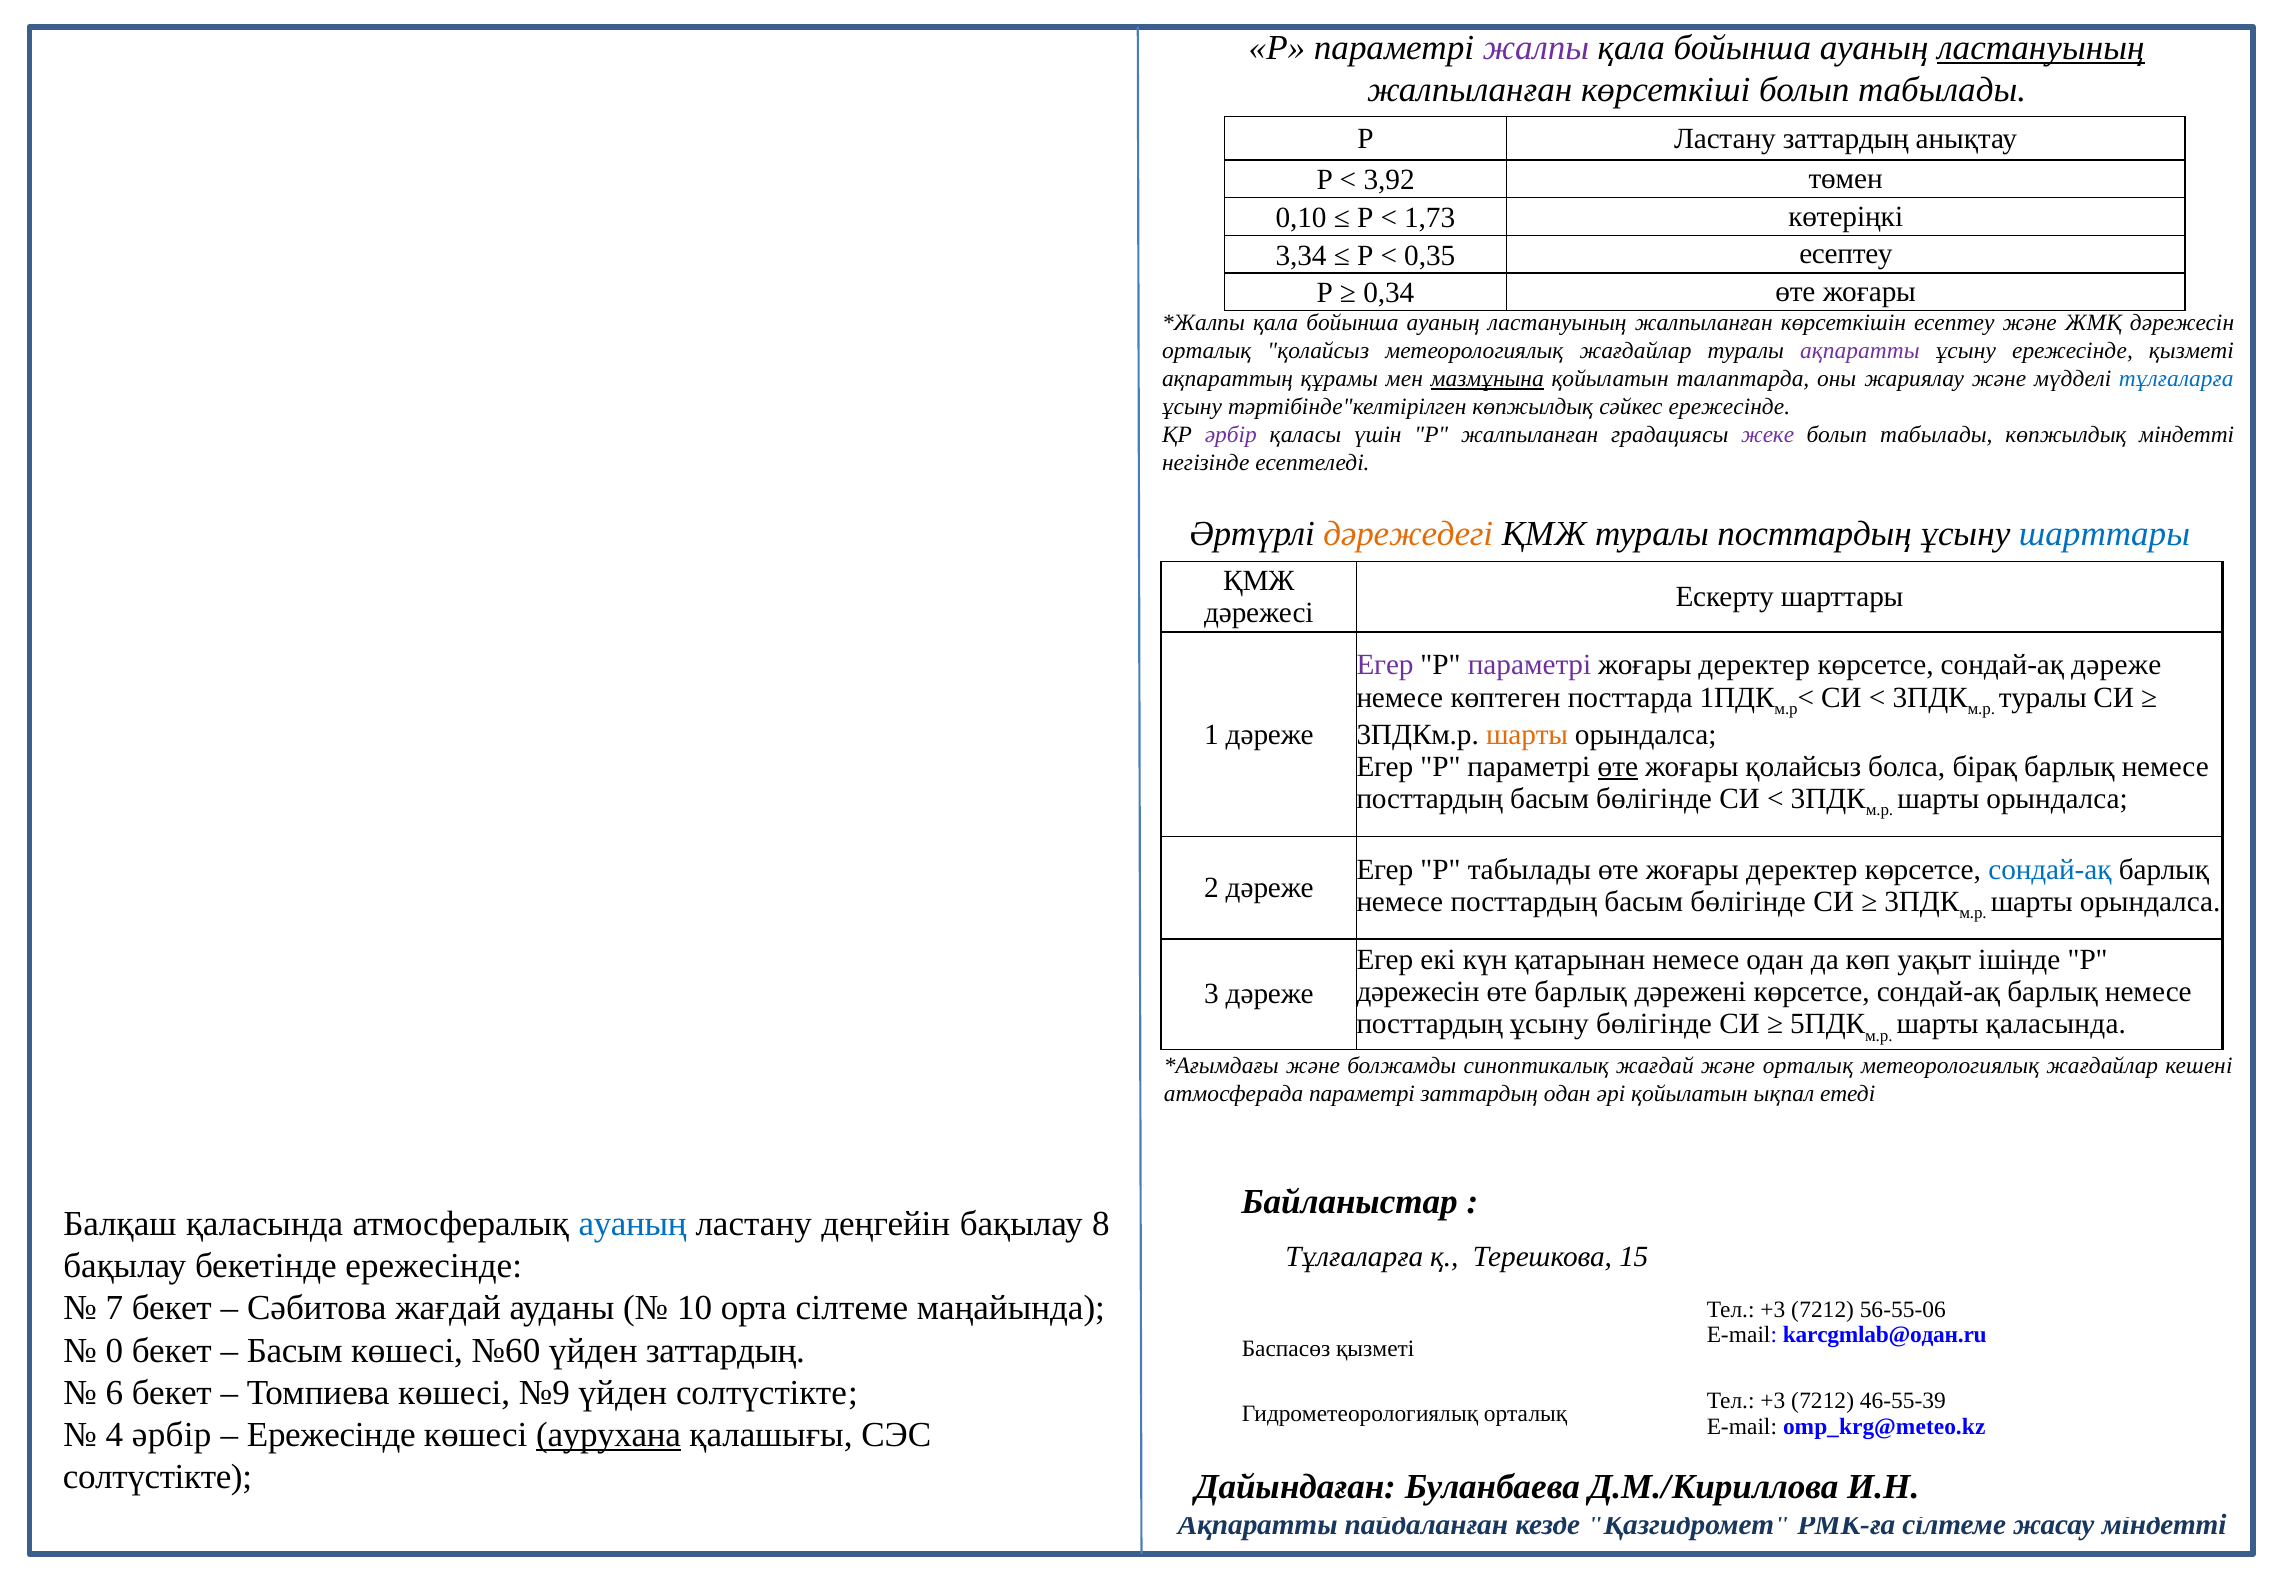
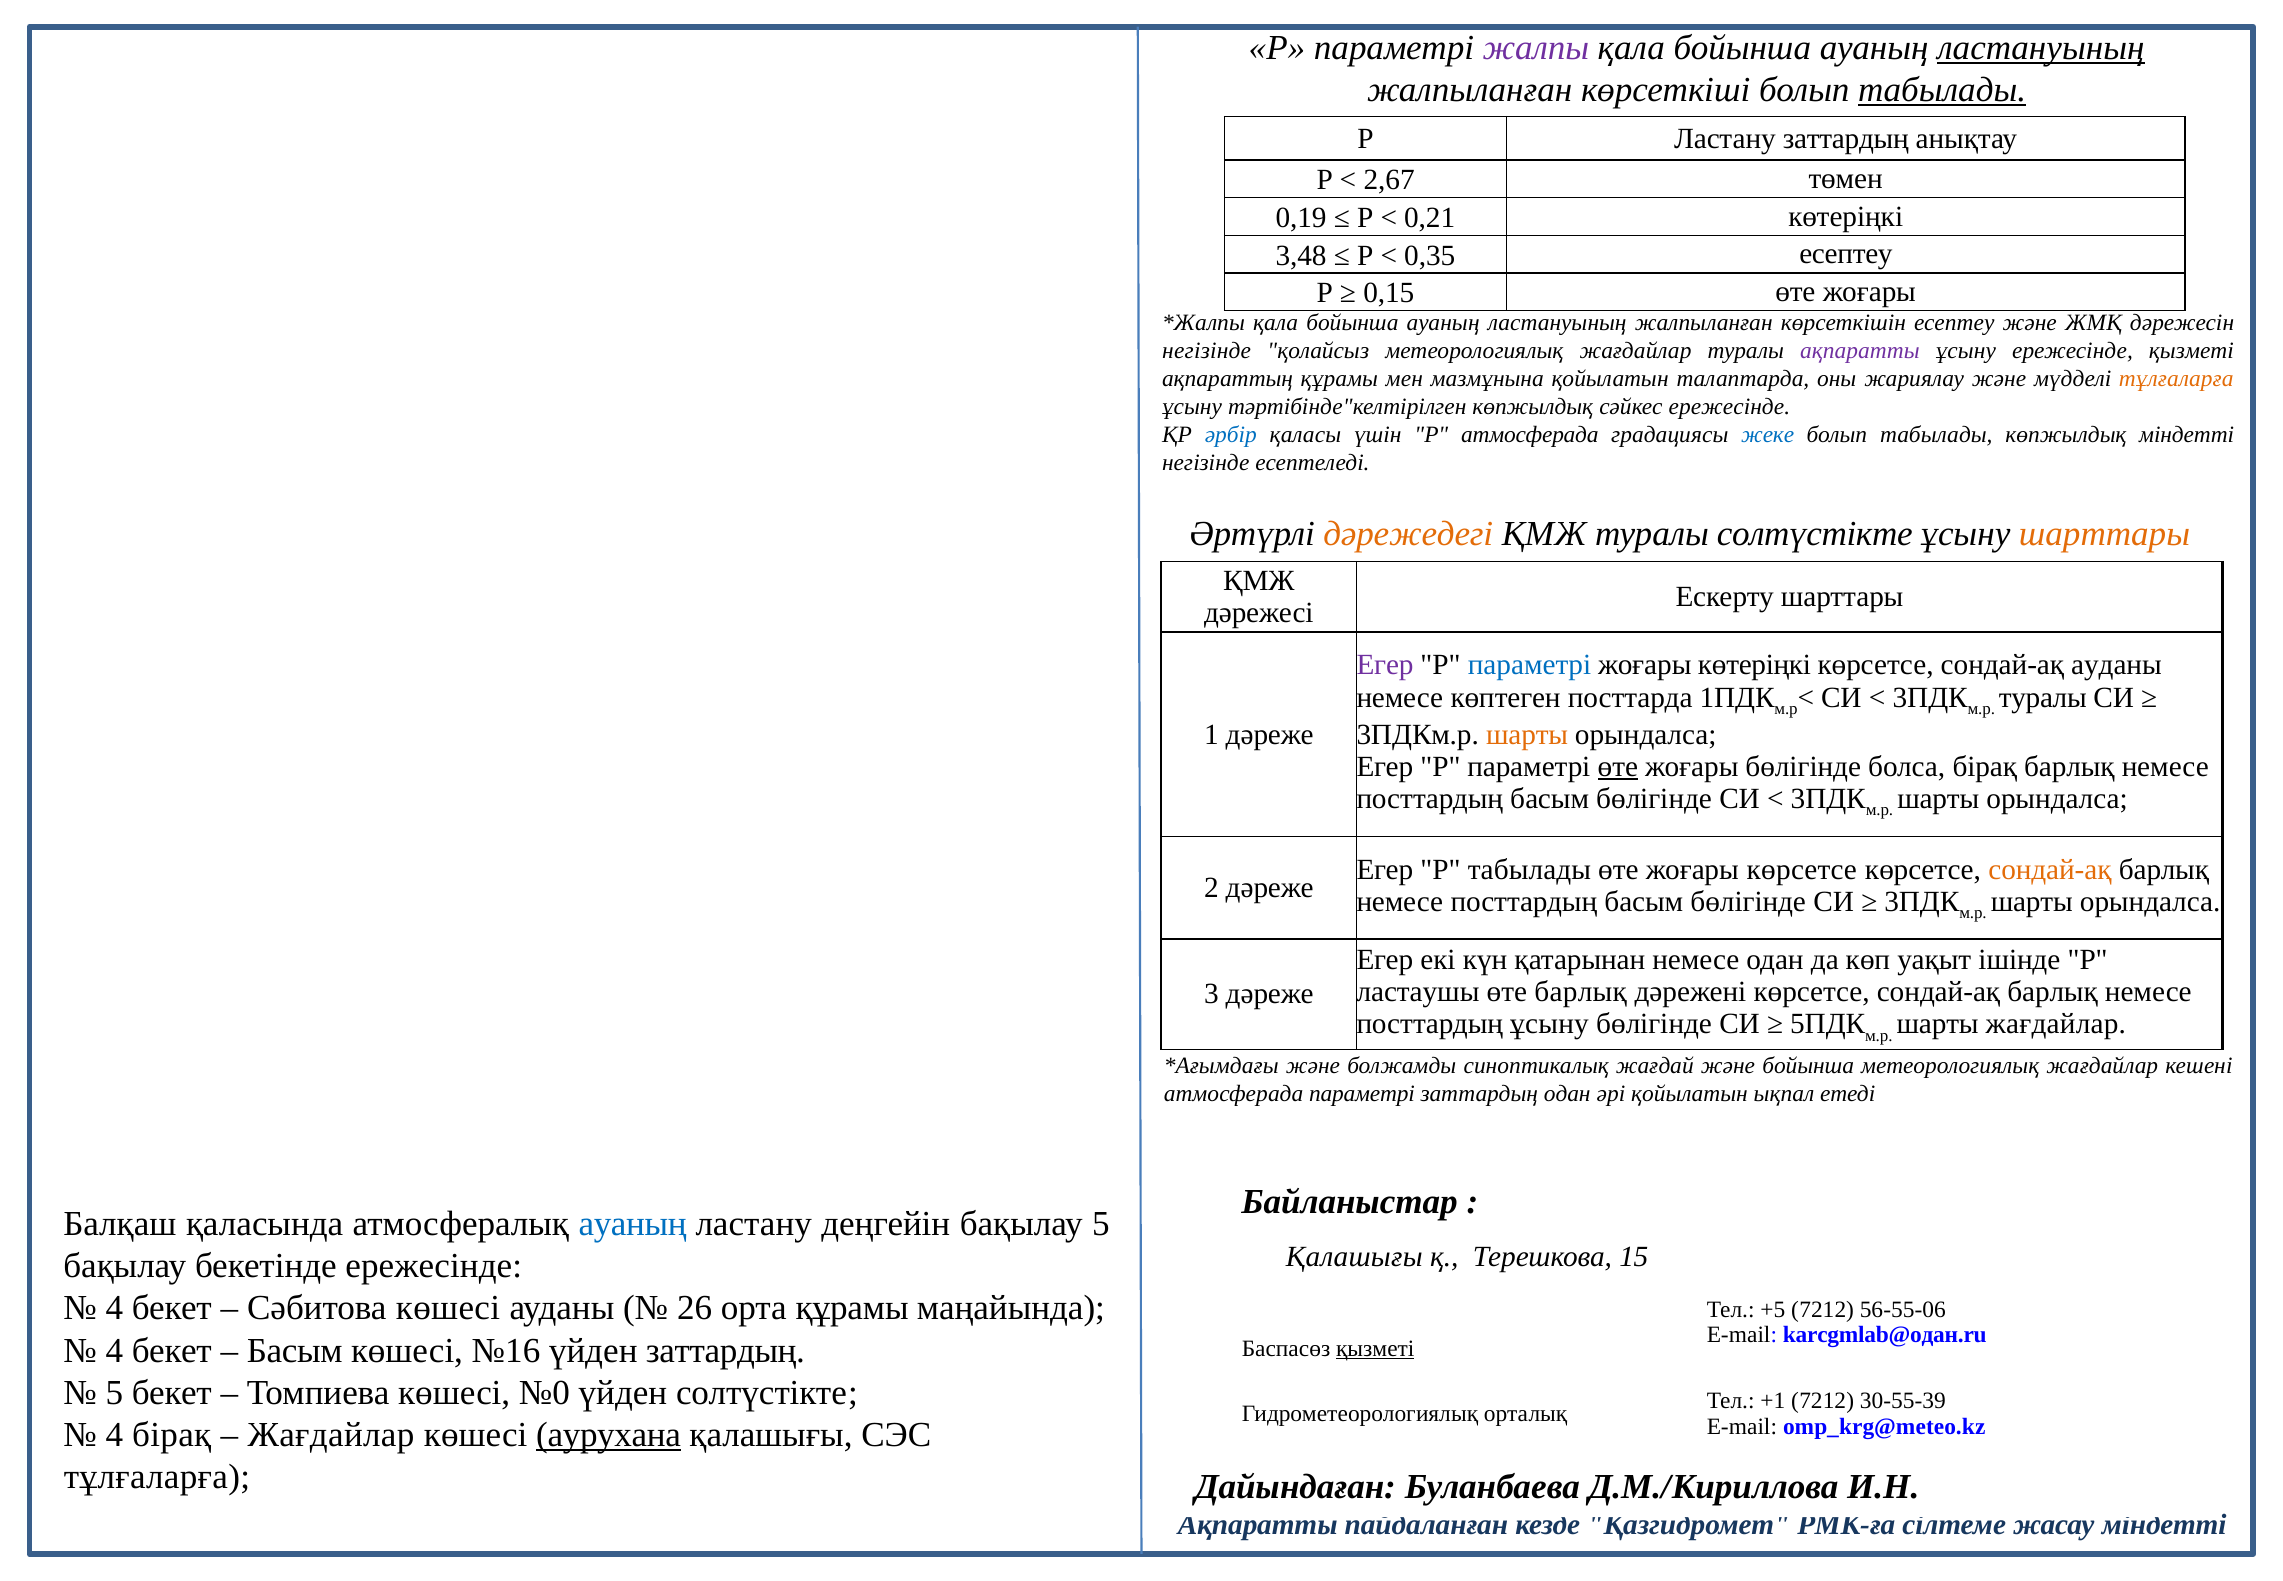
табылады underline: none -> present (1942, 90)
3,92: 3,92 -> 2,67 (1389, 180)
0,10: 0,10 -> 0,19 (1301, 218)
1,73: 1,73 -> 0,21 (1430, 218)
3,34: 3,34 -> 3,48 (1301, 255)
0,34: 0,34 -> 0,15 (1389, 293)
орталық: орталық -> негізінде (1207, 351)
мазмұнына underline: present -> none (1487, 379)
тұлғаларға colour: blue -> orange (2176, 379)
әрбір colour: purple -> blue (1231, 435)
Р жалпыланған: жалпыланған -> атмосферада (1530, 435)
жеке colour: purple -> blue (1768, 435)
туралы посттардың: посттардың -> солтүстікте (1815, 533)
шарттары colour: blue -> orange (2105, 533)
параметрі colour: purple -> blue (1529, 665)
деректер: деректер -> көтеріңкі (1754, 665)
сондай-ақ дәреже: дәреже -> ауданы (2116, 665)
жоғары қолайсыз: қолайсыз -> бөлігінде (1803, 766)
өте жоғары деректер: деректер -> көрсетсе (1802, 869)
сондай-ақ colour: blue -> orange (2050, 869)
дәрежесін: дәрежесін -> ластаушы (1418, 992)
шарты қаласында: қаласында -> жағдайлар (2056, 1024)
және орталық: орталық -> бойынша (1808, 1066)
бақылау 8: 8 -> 5 (1101, 1224)
Тұлғаларға: Тұлғаларға -> Қалашығы (1354, 1257)
7: 7 -> 4 (114, 1308)
Сәбитова жағдай: жағдай -> көшесі (448, 1308)
10: 10 -> 26 (695, 1308)
орта сілтеме: сілтеме -> құрамы (852, 1308)
+3: +3 -> +5 (1773, 1309)
0: 0 -> 4 (114, 1350)
№60: №60 -> №16 (506, 1350)
қызметі underline: none -> present (1375, 1348)
6: 6 -> 5 (114, 1392)
№9: №9 -> №0 (544, 1392)
+3: +3 -> +1 (1773, 1400)
46-55-39: 46-55-39 -> 30-55-39 (1903, 1400)
4 әрбір: әрбір -> бірақ (172, 1434)
Ережесінде: Ережесінде -> Жағдайлар (331, 1434)
солтүстікте: солтүстікте -> тұлғаларға (157, 1477)
